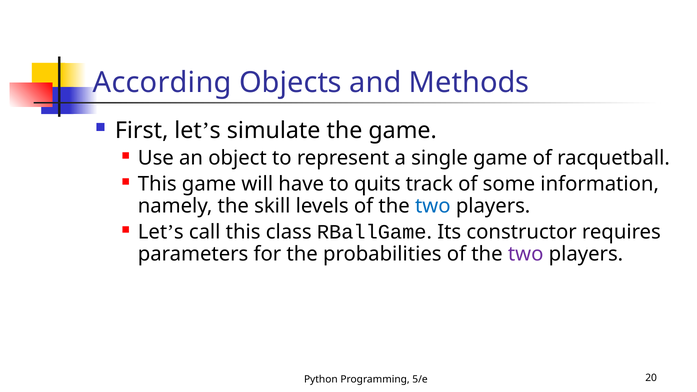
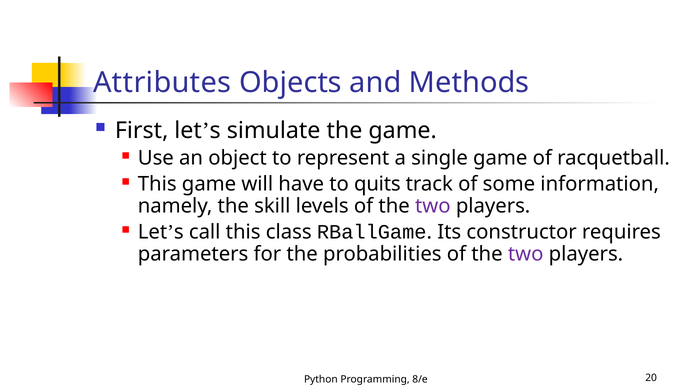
According: According -> Attributes (162, 83)
two colour: blue -> purple (433, 206)
5/e: 5/e -> 8/e (420, 380)
